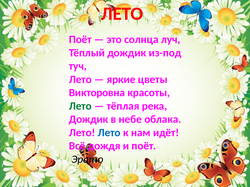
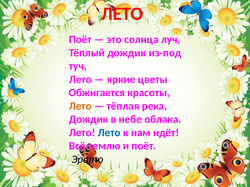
Викторовна: Викторовна -> Обжигается (97, 93)
Лето colour: green -> orange (80, 106)
дождя: дождя -> землю (104, 146)
